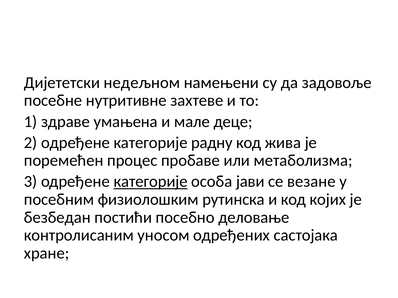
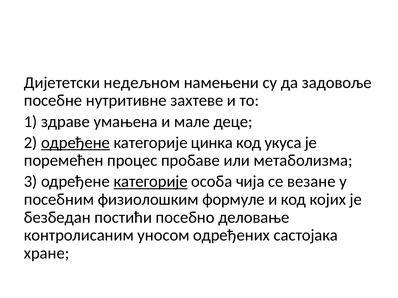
одређене underline: none -> present (75, 143)
радну: радну -> цинка (212, 143)
жива: жива -> укуса (283, 143)
јави: јави -> чија (250, 182)
рутинска: рутинска -> формуле (234, 200)
